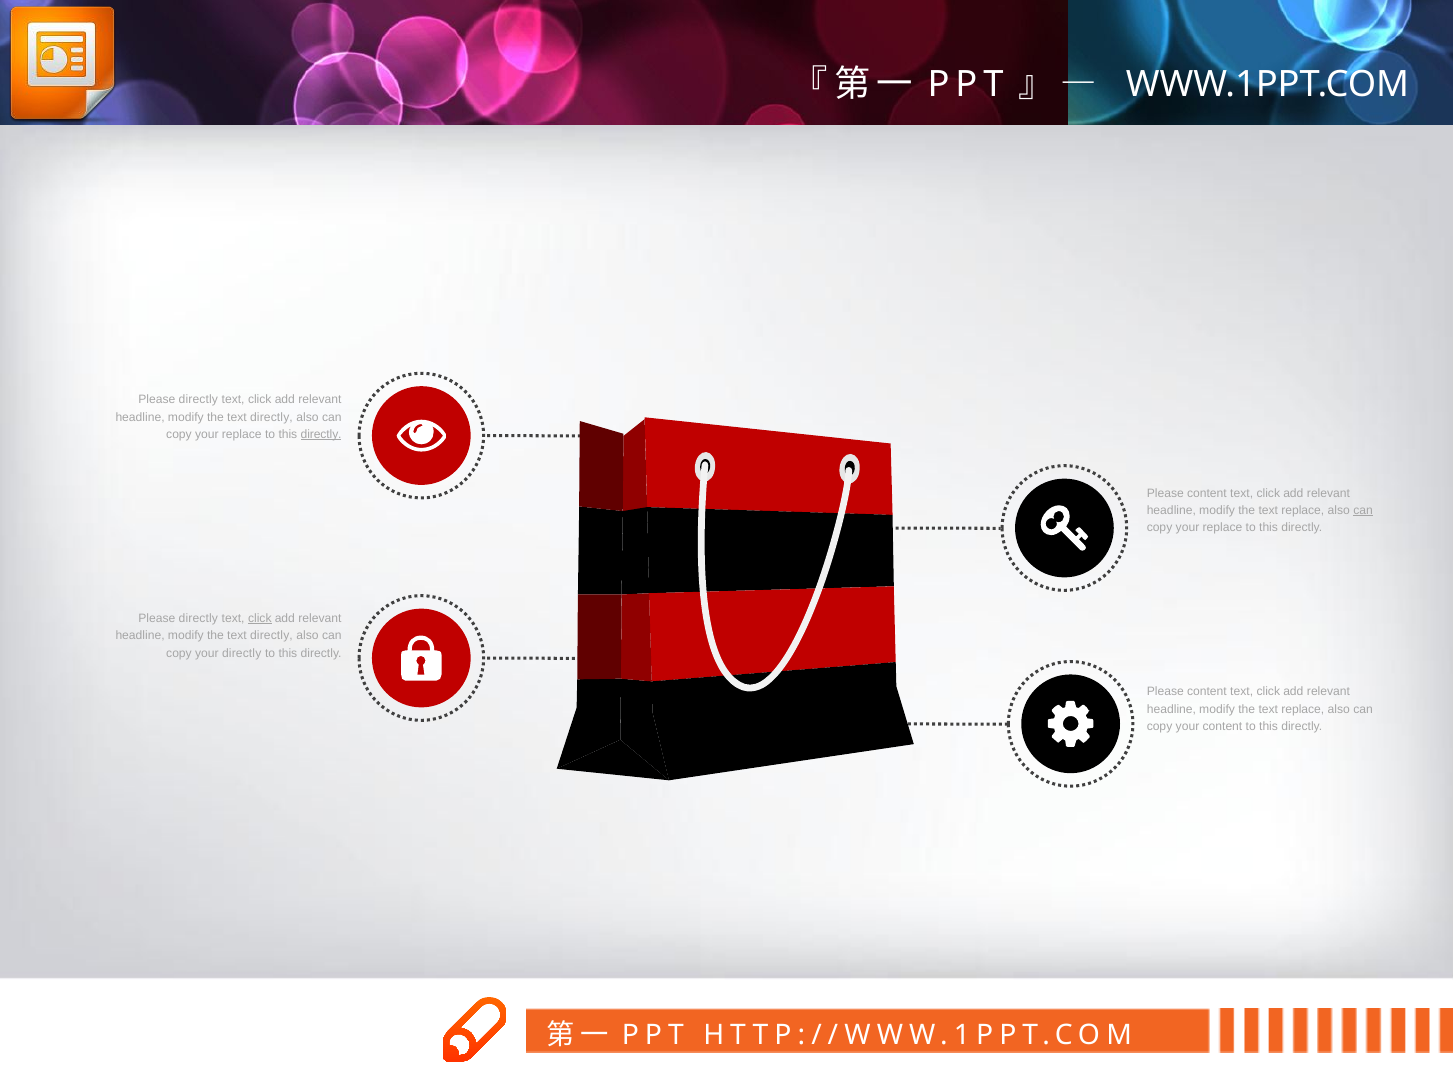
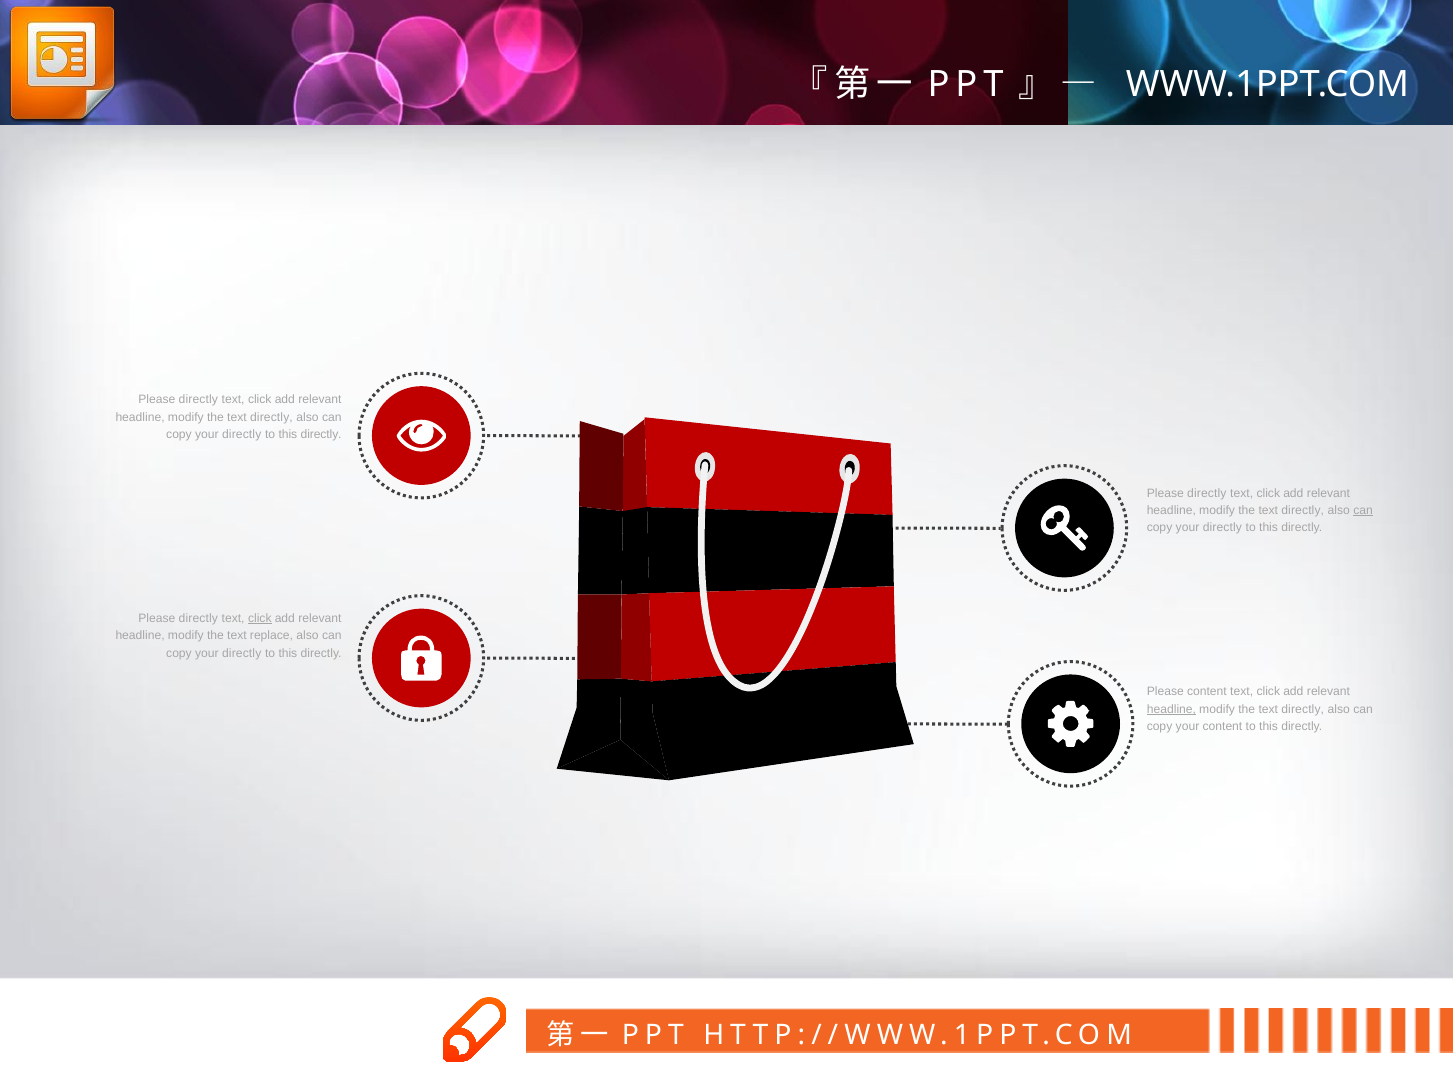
replace: replace -> directly (242, 434)
directly underline: present -> none (321, 434)
content: content -> directly (1207, 493)
replace: replace -> directly (1303, 510)
replace: replace -> directly (1222, 528)
directly: directly -> replace (272, 636)
headline underline: none -> present (1171, 709)
replace: replace -> directly (1303, 709)
